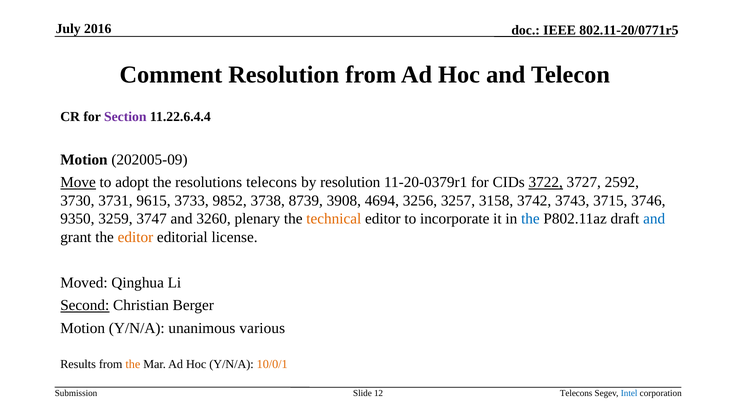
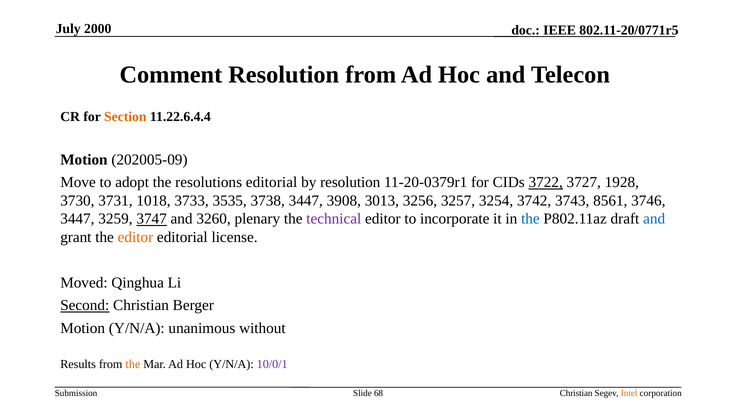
2016: 2016 -> 2000 (98, 29)
Section colour: purple -> orange (125, 117)
Move underline: present -> none (78, 183)
resolutions telecons: telecons -> editorial (272, 183)
2592: 2592 -> 1928 (622, 183)
9615: 9615 -> 1018 (154, 201)
9852: 9852 -> 3535 (230, 201)
3738 8739: 8739 -> 3447 (306, 201)
4694: 4694 -> 3013 (382, 201)
3158: 3158 -> 3254 (496, 201)
3715: 3715 -> 8561 (610, 201)
9350: 9350 -> 3447 (77, 219)
3747 underline: none -> present (152, 219)
technical colour: orange -> purple (334, 219)
various: various -> without (262, 329)
10/0/1 colour: orange -> purple (272, 365)
12: 12 -> 68 (379, 394)
Telecons: Telecons -> Christian (576, 394)
Intel colour: blue -> orange (629, 394)
